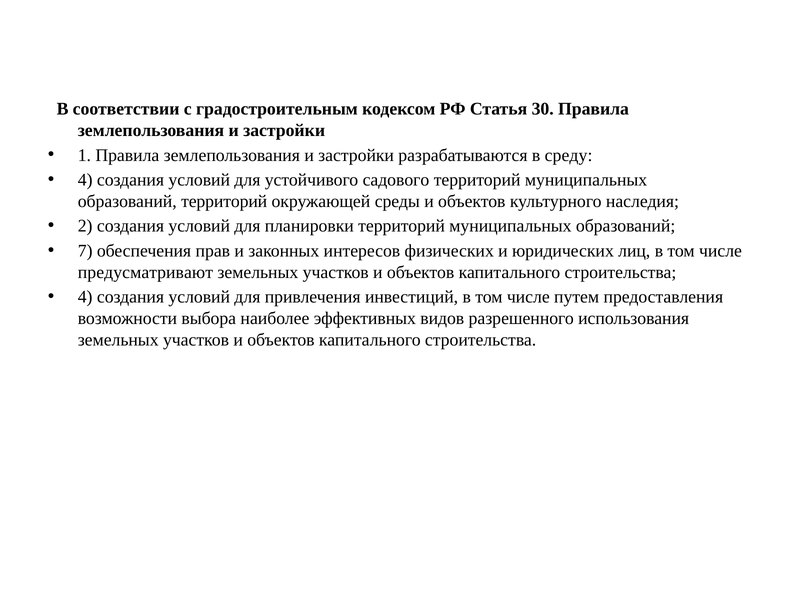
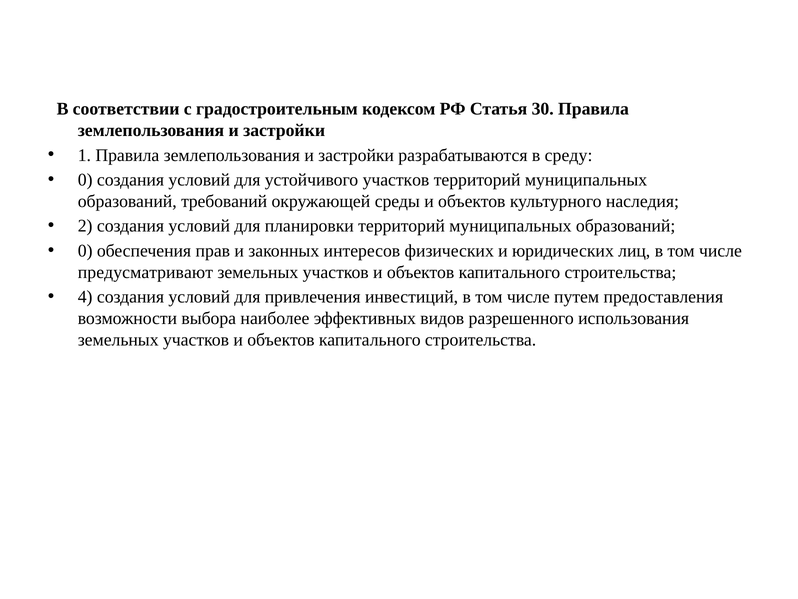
4: 4 -> 0 (85, 180)
устойчивого садового: садового -> участков (396, 180)
образований территорий: территорий -> требований (224, 201)
7: 7 -> 0 (85, 251)
